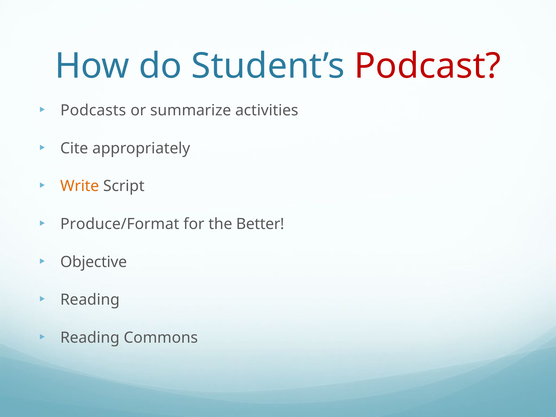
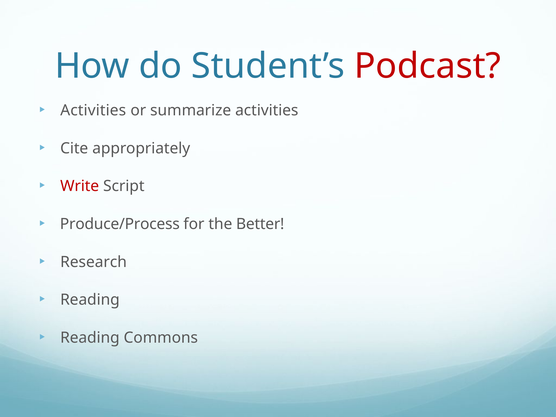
Podcasts: Podcasts -> Activities (93, 110)
Write colour: orange -> red (80, 186)
Produce/Format: Produce/Format -> Produce/Process (120, 224)
Objective: Objective -> Research (94, 262)
